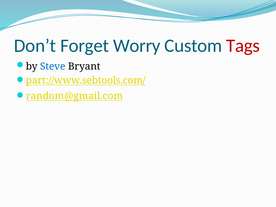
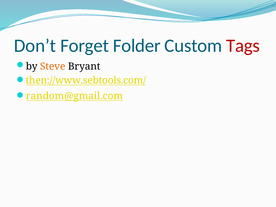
Worry: Worry -> Folder (137, 46)
Steve colour: blue -> orange (53, 66)
part://www.sebtools.com/: part://www.sebtools.com/ -> then://www.sebtools.com/ (86, 80)
